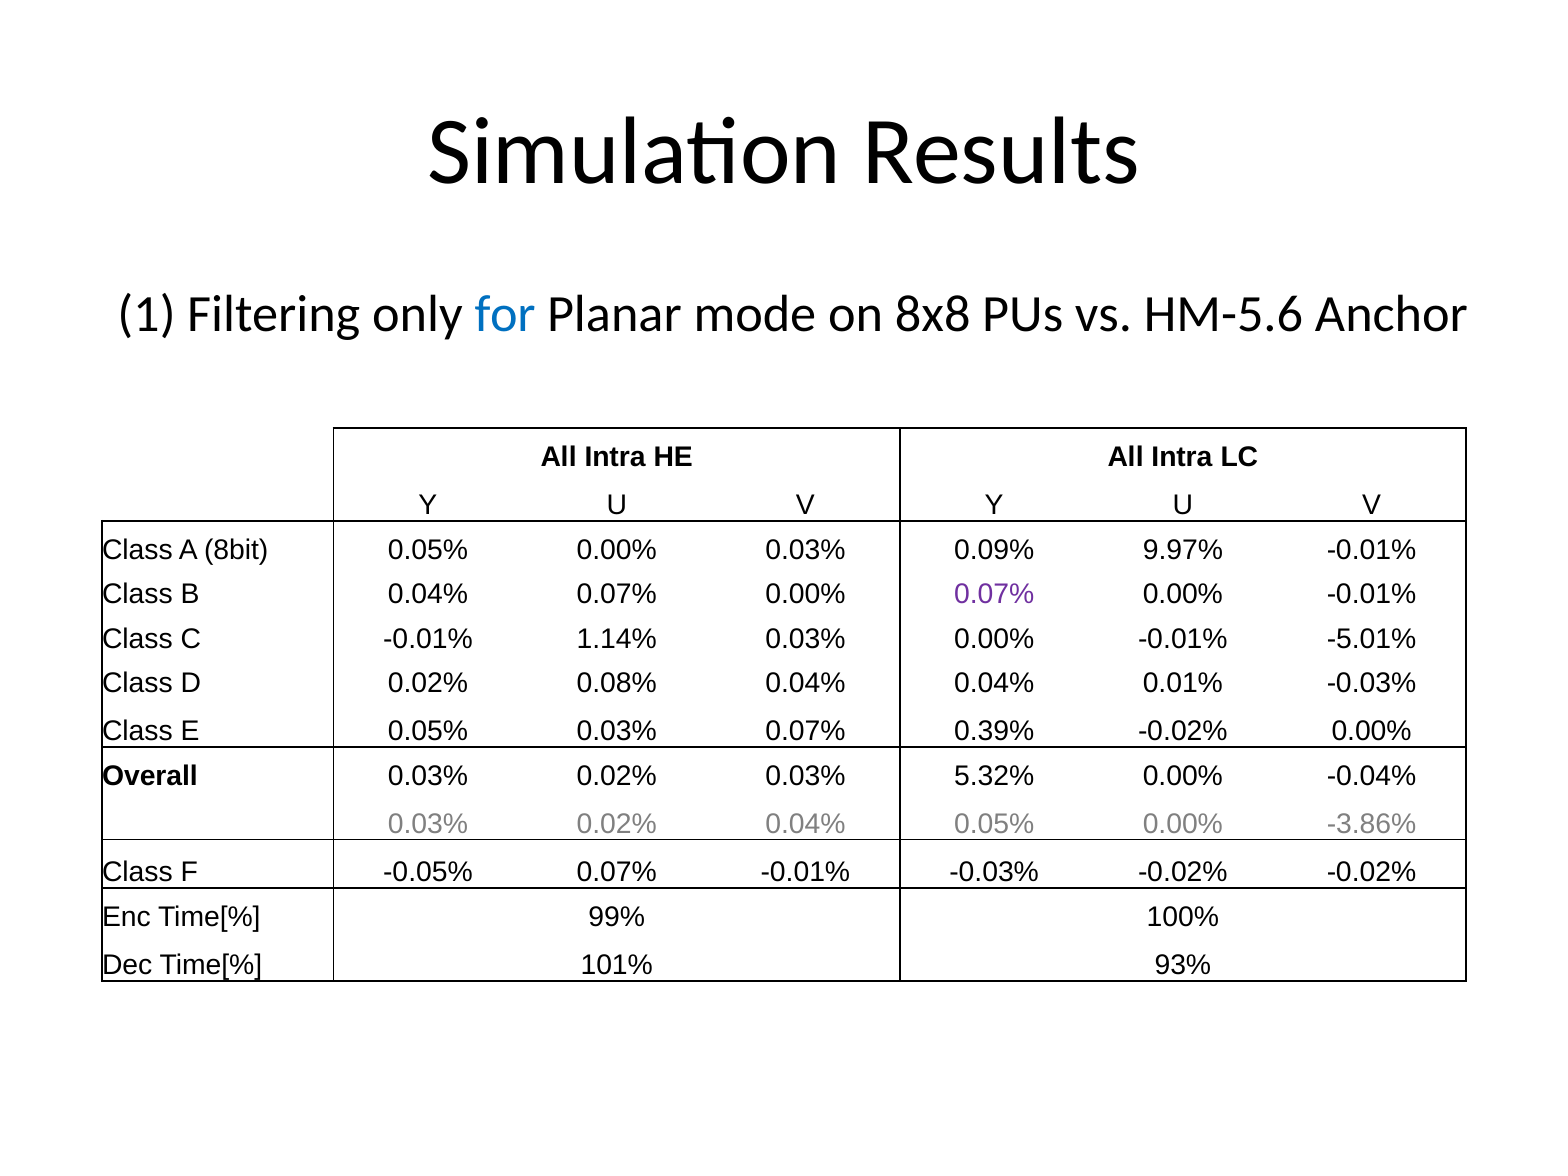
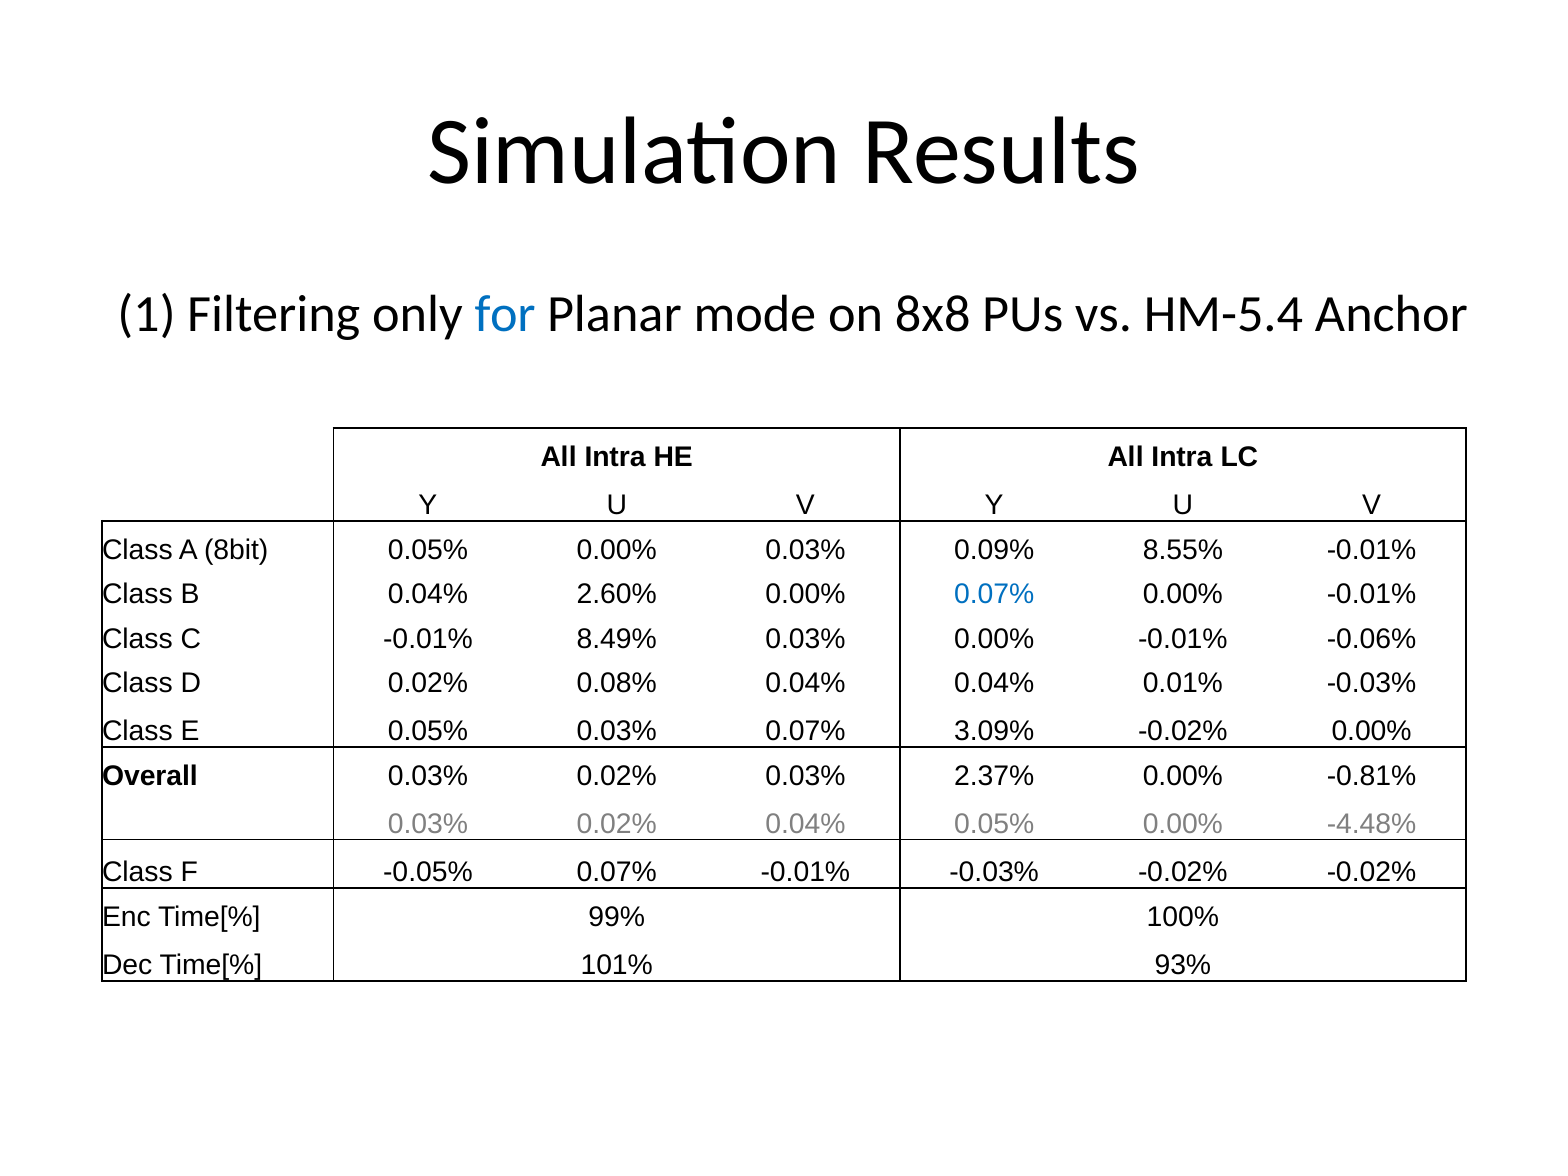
HM-5.6: HM-5.6 -> HM-5.4 (1224, 314)
9.97%: 9.97% -> 8.55% (1183, 550)
0.04% 0.07%: 0.07% -> 2.60% (617, 594)
0.07% colour: purple -> blue (994, 594)
1.14%: 1.14% -> 8.49% (617, 639)
-5.01%: -5.01% -> -0.06% (1372, 639)
0.39%: 0.39% -> 3.09% (994, 731)
5.32%: 5.32% -> 2.37% (994, 776)
-0.04%: -0.04% -> -0.81% (1372, 776)
-3.86%: -3.86% -> -4.48% (1372, 824)
